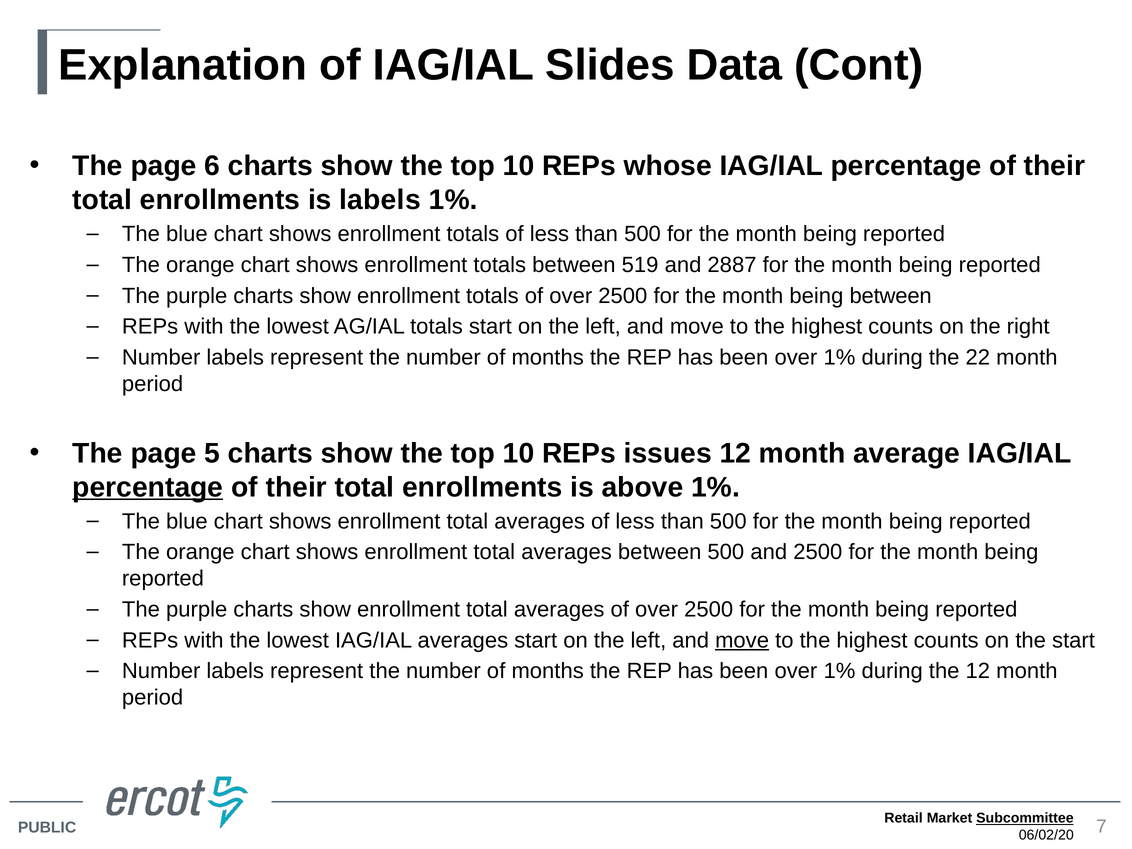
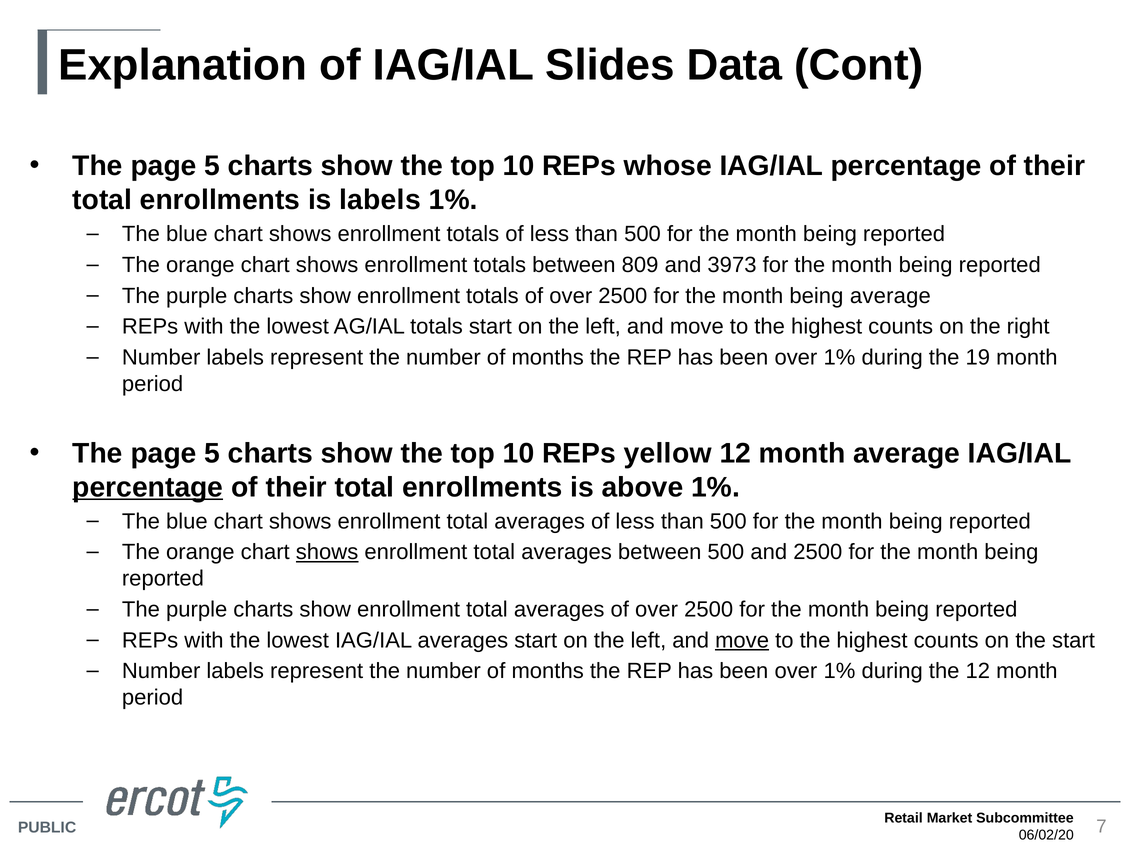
6: 6 -> 5 (212, 166)
519: 519 -> 809 (640, 265)
2887: 2887 -> 3973 (732, 265)
being between: between -> average (890, 296)
22: 22 -> 19 (978, 358)
issues: issues -> yellow (668, 453)
shows underline: none -> present (327, 552)
Subcommittee underline: present -> none (1025, 818)
